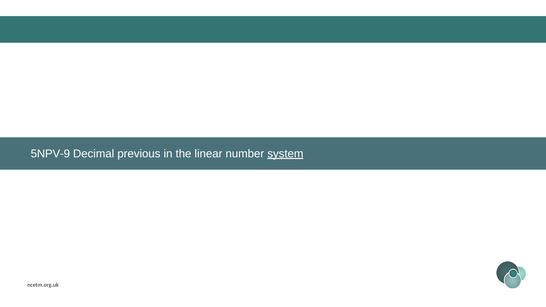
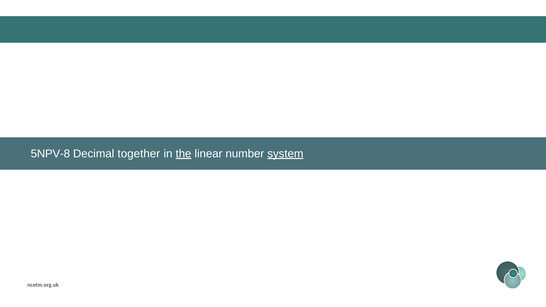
5NPV-9: 5NPV-9 -> 5NPV-8 (50, 154)
previous: previous -> together (139, 154)
the underline: none -> present (184, 154)
